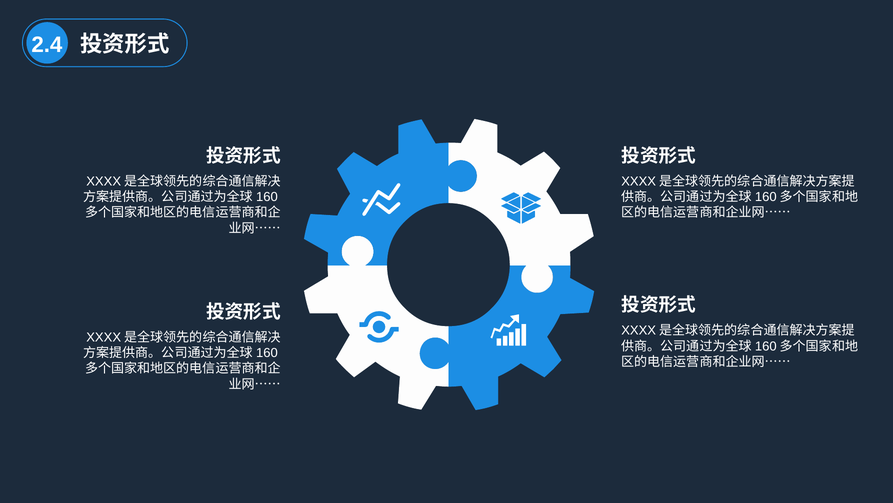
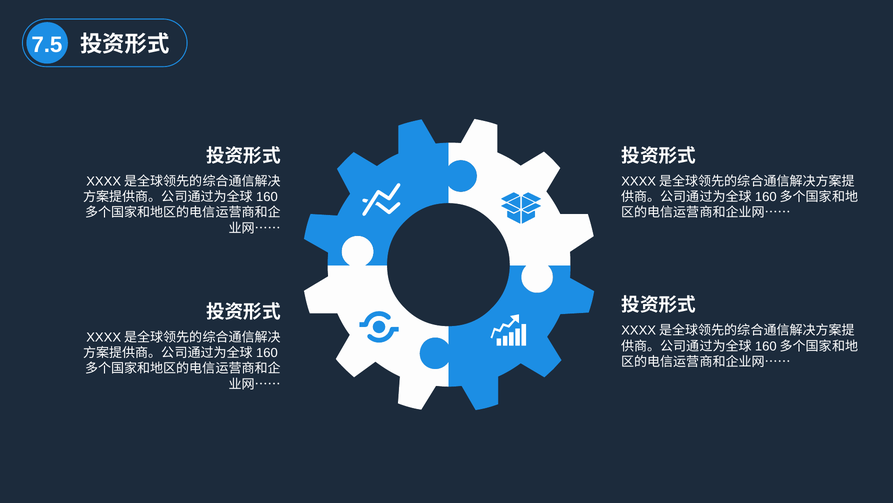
2.4: 2.4 -> 7.5 (47, 45)
